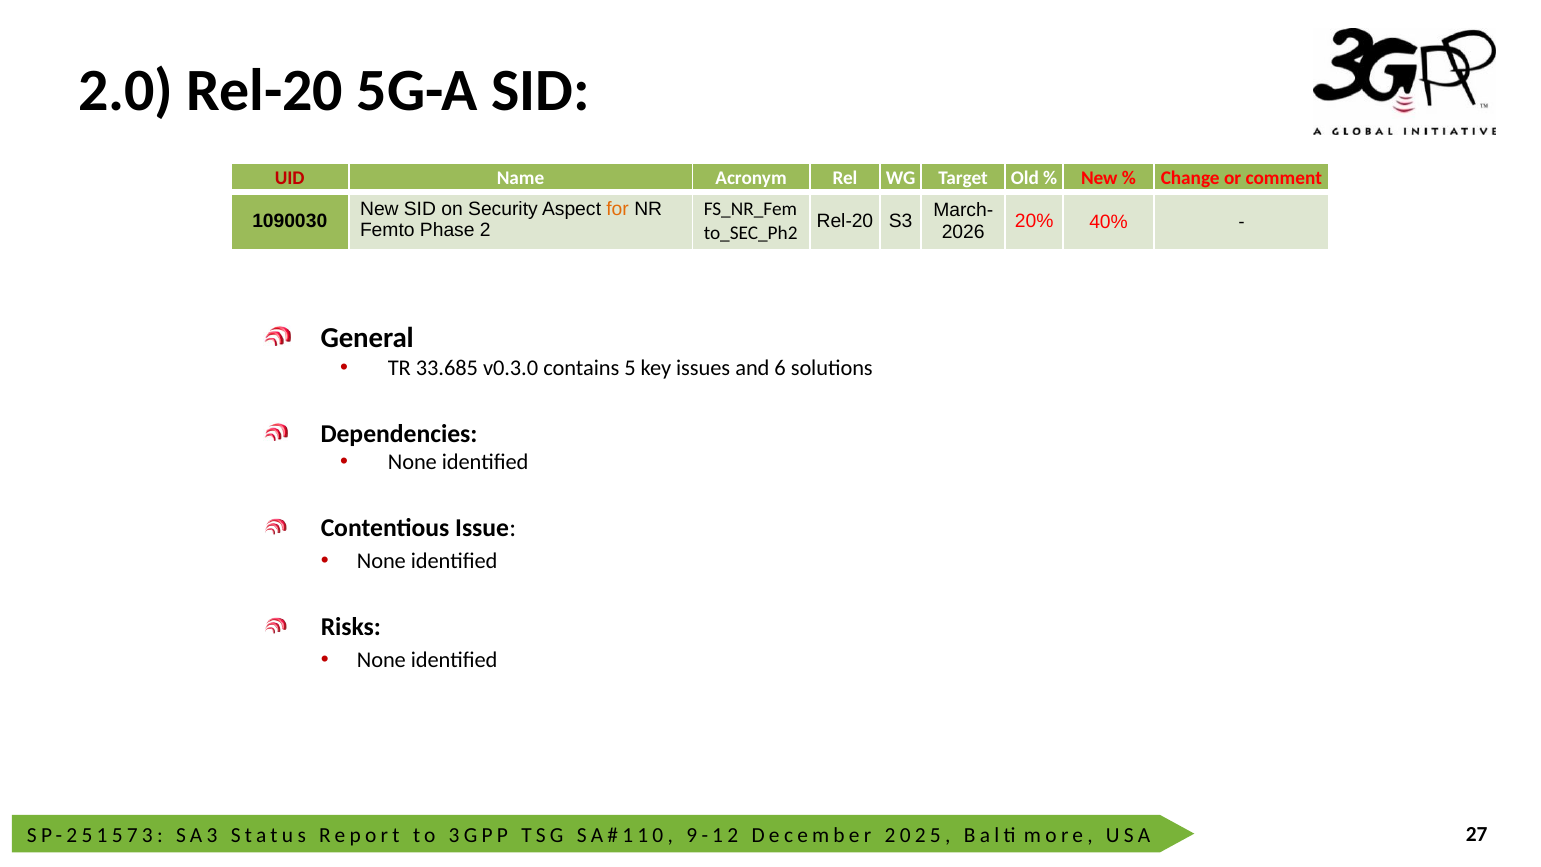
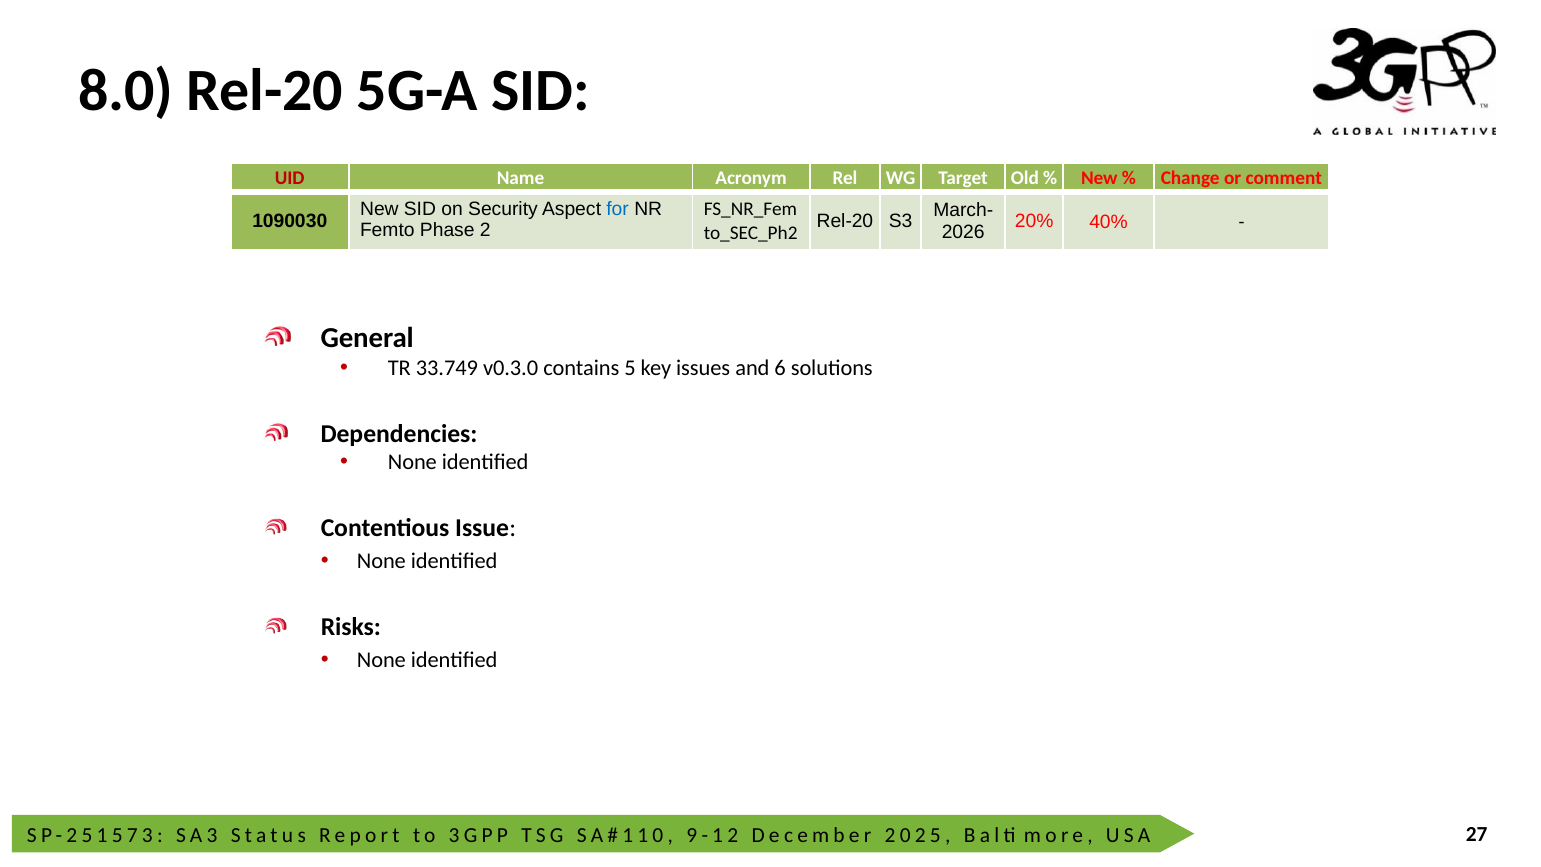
2.0: 2.0 -> 8.0 (126, 90)
for colour: orange -> blue (618, 209)
33.685: 33.685 -> 33.749 (447, 368)
